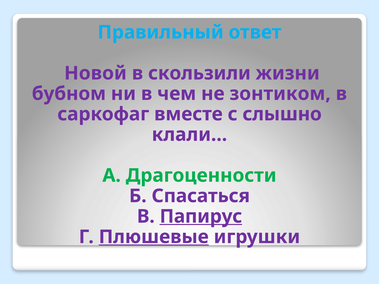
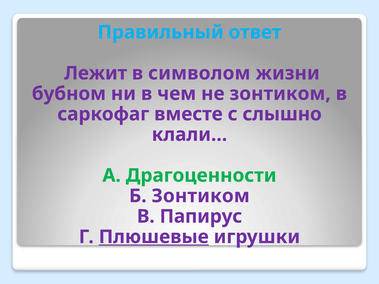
Новой: Новой -> Лежит (96, 73)
скользили: скользили -> символом (199, 73)
Б Спасаться: Спасаться -> Зонтиком (201, 196)
Папирус underline: present -> none (201, 217)
